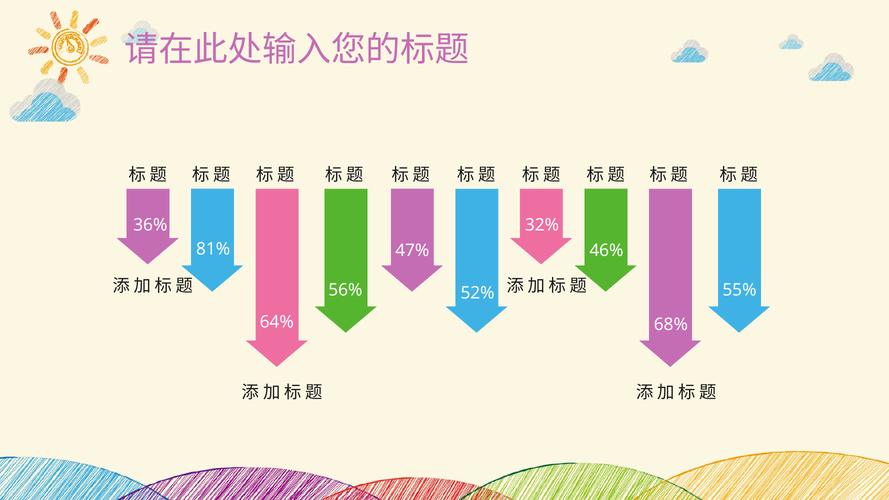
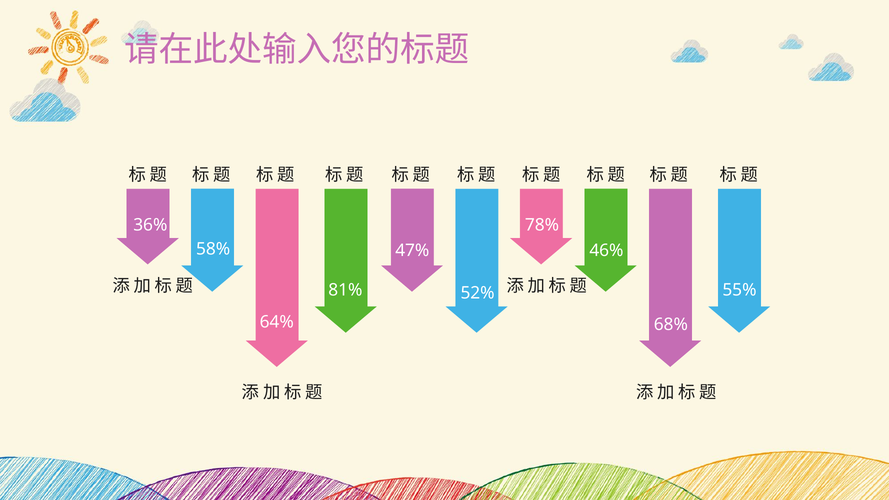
32%: 32% -> 78% (542, 225)
81%: 81% -> 58% (213, 249)
56%: 56% -> 81% (345, 290)
